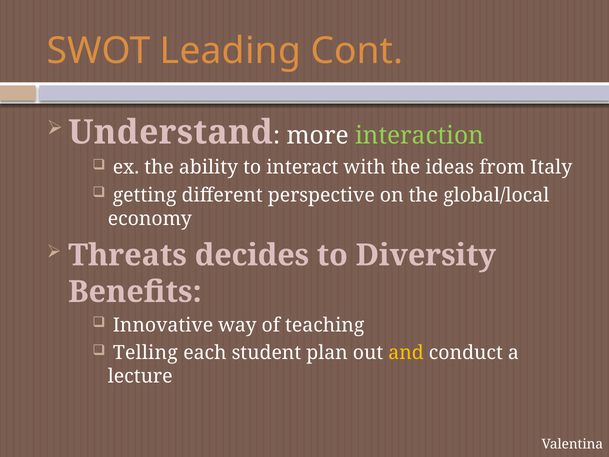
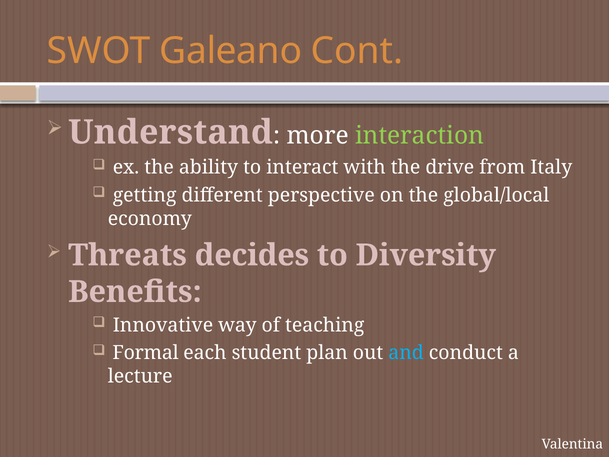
Leading: Leading -> Galeano (231, 51)
ideas: ideas -> drive (450, 167)
Telling: Telling -> Formal (146, 353)
and colour: yellow -> light blue (406, 353)
